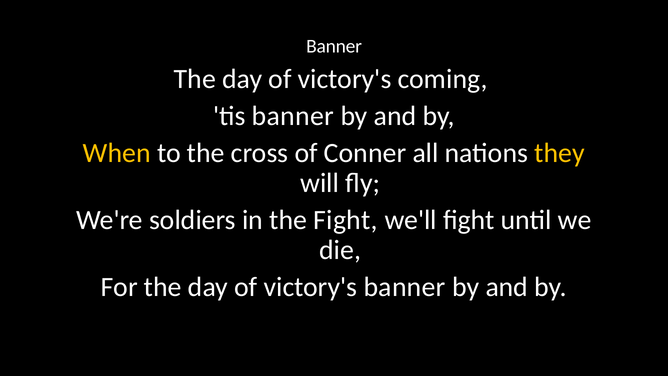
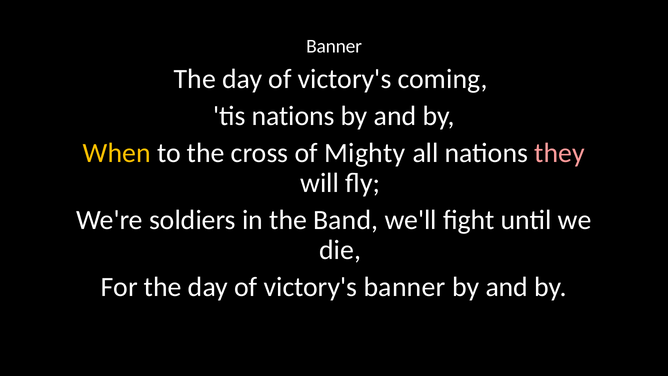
tis banner: banner -> nations (293, 116)
Conner: Conner -> Mighty (365, 153)
they colour: yellow -> pink (559, 153)
the Fight: Fight -> Band (346, 220)
